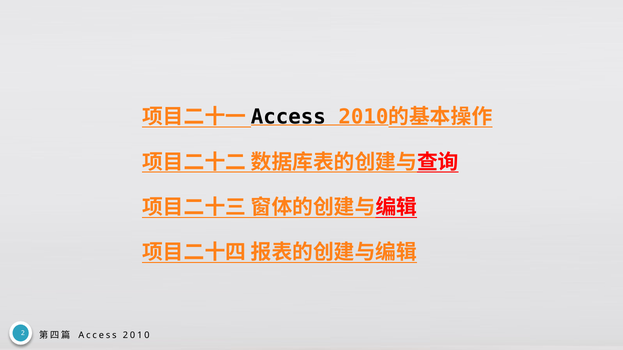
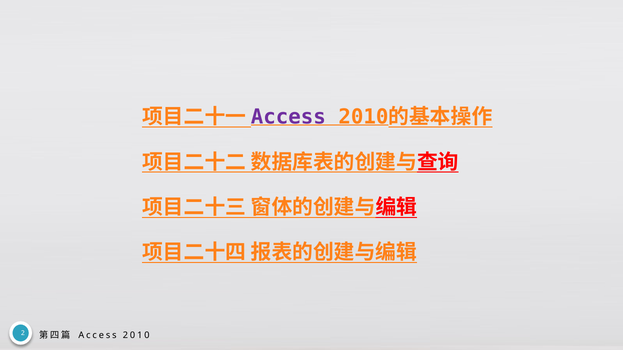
Access colour: black -> purple (288, 117)
